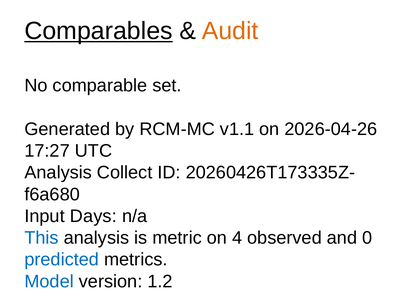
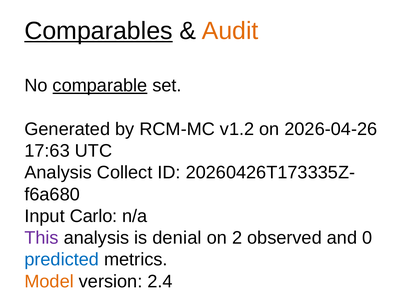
comparable underline: none -> present (100, 86)
v1.1: v1.1 -> v1.2 (237, 129)
17:27: 17:27 -> 17:63 (47, 151)
Days: Days -> Carlo (94, 216)
This colour: blue -> purple (42, 238)
metric: metric -> denial (177, 238)
4: 4 -> 2 (237, 238)
Model colour: blue -> orange (49, 281)
1.2: 1.2 -> 2.4 (160, 281)
